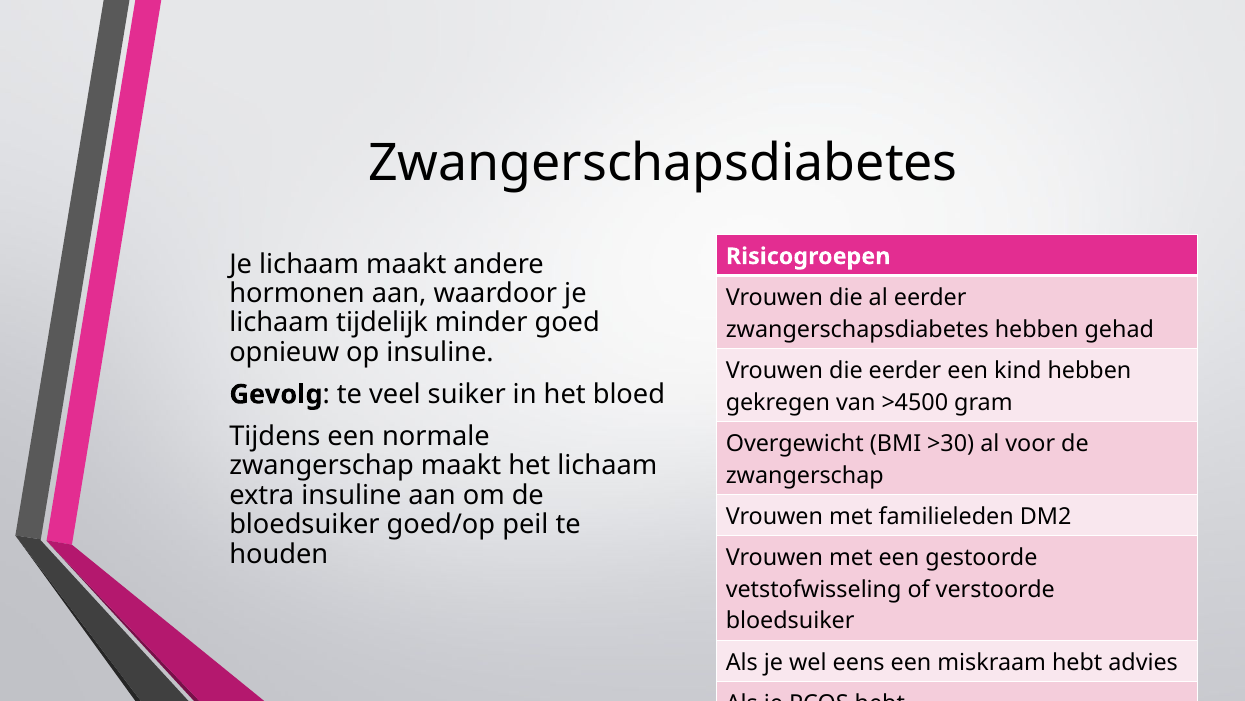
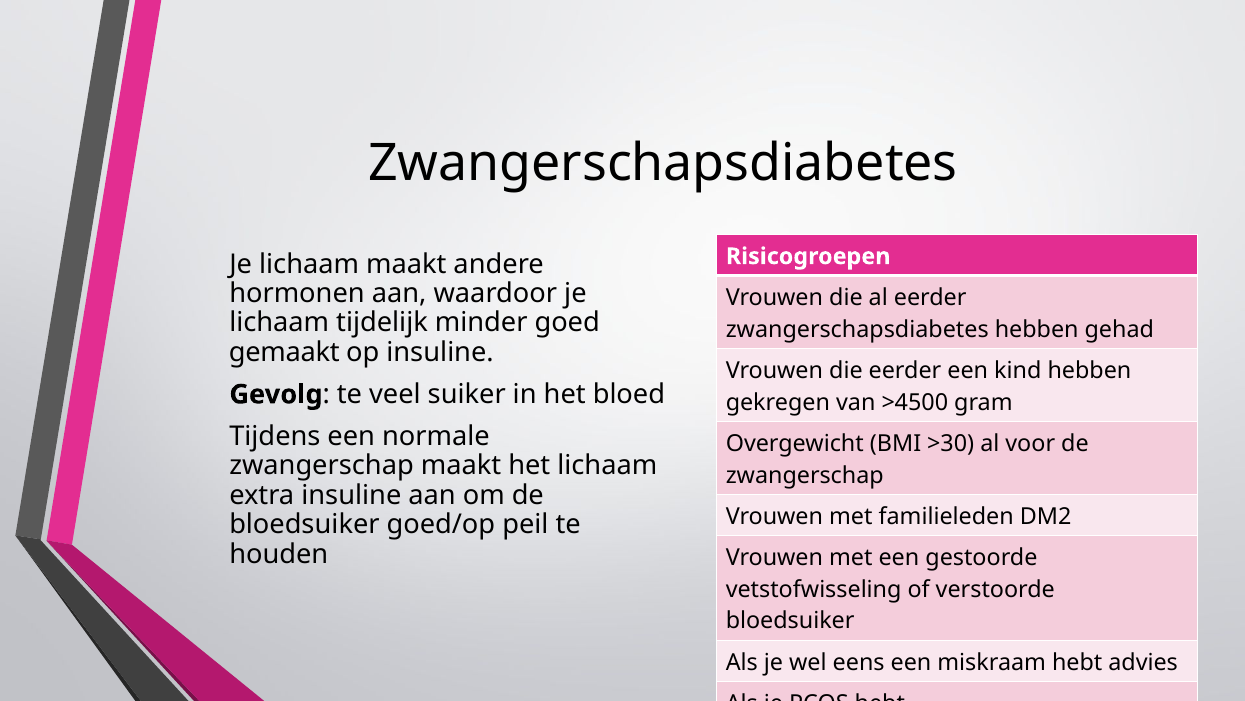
opnieuw: opnieuw -> gemaakt (284, 352)
